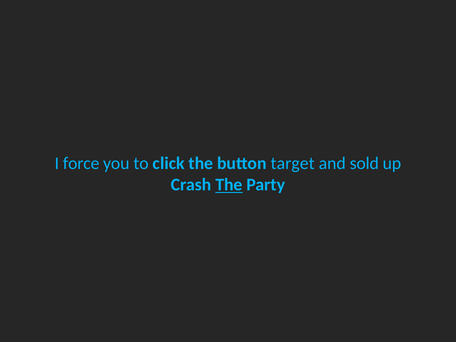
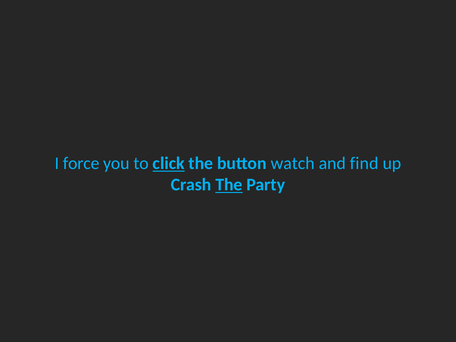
click underline: none -> present (169, 163)
target: target -> watch (293, 163)
sold: sold -> find (364, 163)
